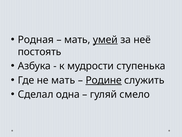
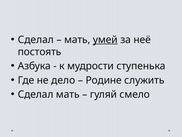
Родная: Родная -> Сделал (36, 40)
не мать: мать -> дело (63, 80)
Родине underline: present -> none (104, 80)
Сделал одна: одна -> мать (68, 94)
